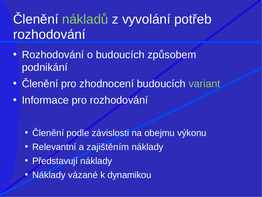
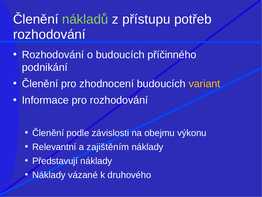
vyvolání: vyvolání -> přístupu (146, 19)
způsobem: způsobem -> příčinného (172, 55)
variant colour: light green -> yellow (204, 84)
dynamikou: dynamikou -> druhového (129, 175)
